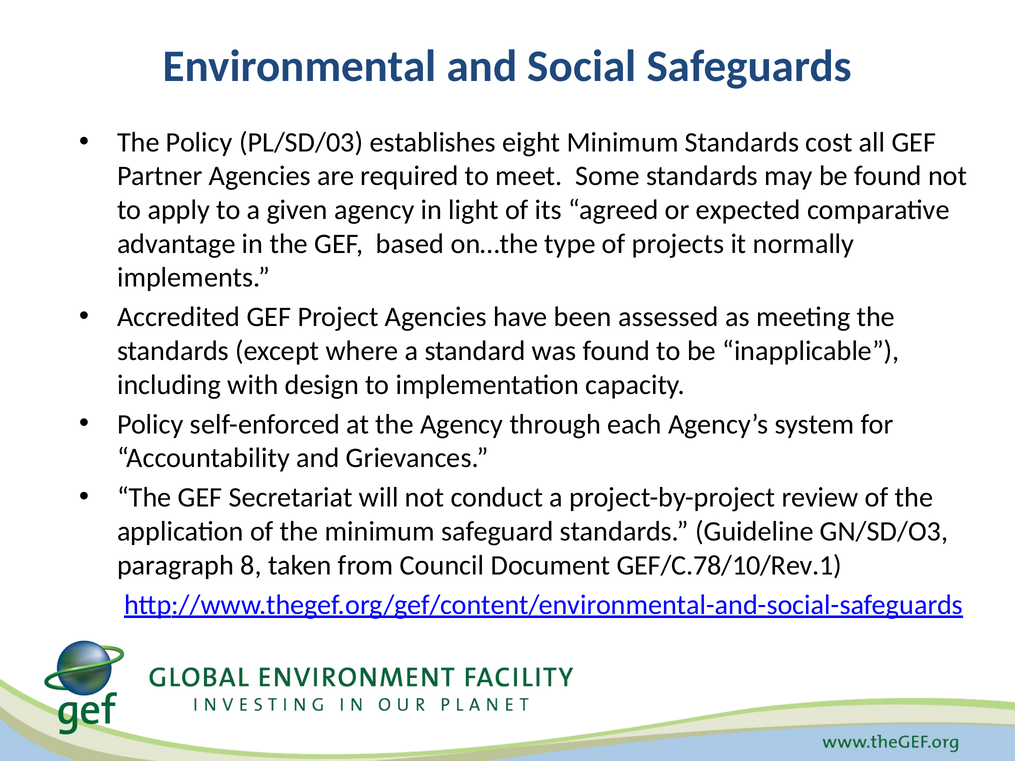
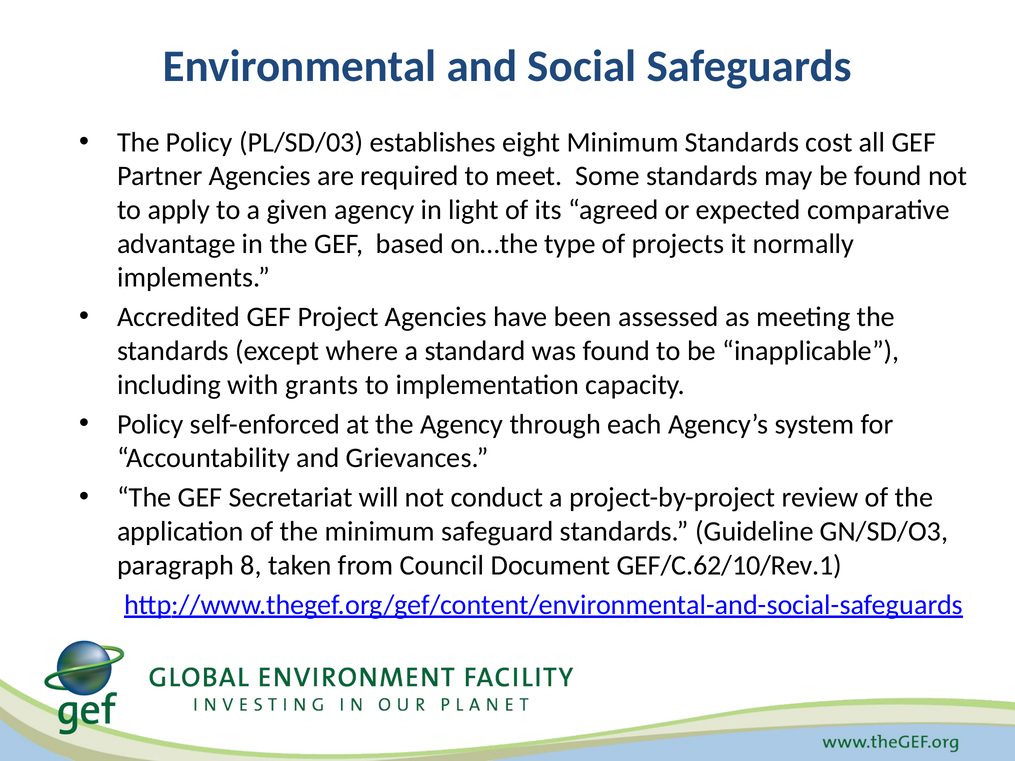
design: design -> grants (322, 385)
GEF/C.78/10/Rev.1: GEF/C.78/10/Rev.1 -> GEF/C.62/10/Rev.1 (729, 565)
